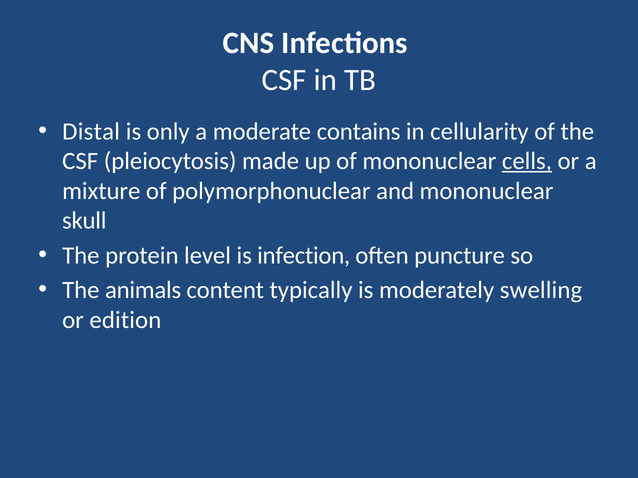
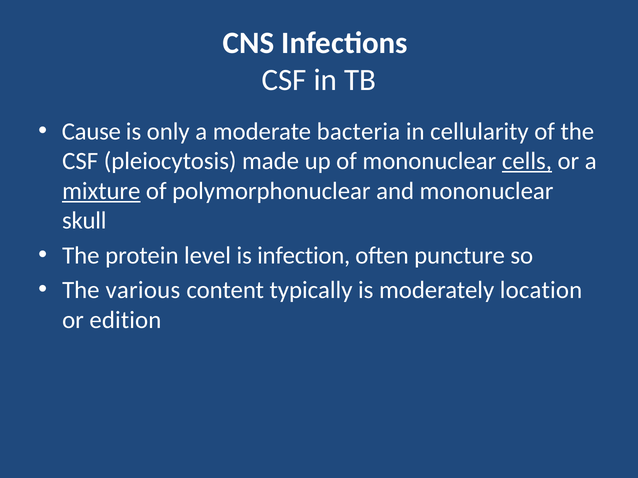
Distal: Distal -> Cause (91, 131)
contains: contains -> bacteria (358, 131)
mixture underline: none -> present (101, 191)
animals: animals -> various (143, 290)
swelling: swelling -> location (541, 290)
